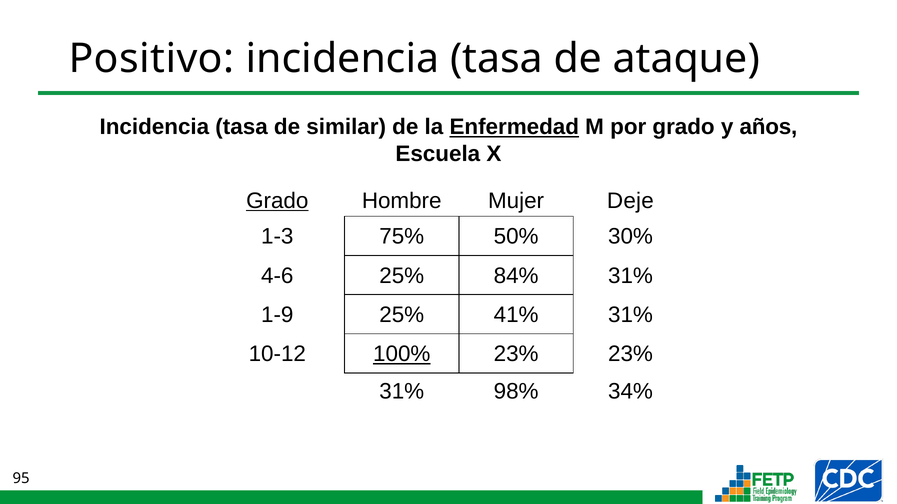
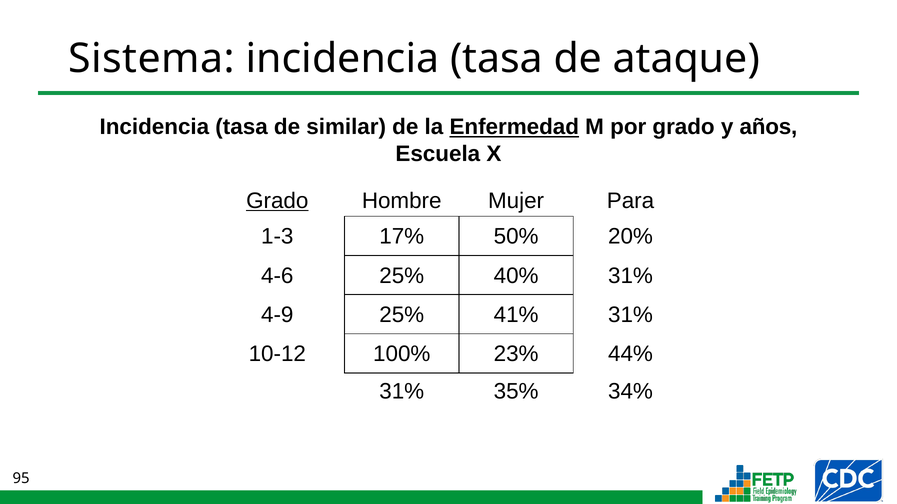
Positivo: Positivo -> Sistema (151, 59)
Deje: Deje -> Para (630, 201)
75%: 75% -> 17% (402, 237)
30%: 30% -> 20% (630, 237)
84%: 84% -> 40% (516, 276)
1-9: 1-9 -> 4-9 (277, 315)
100% underline: present -> none (402, 354)
23% 23%: 23% -> 44% (630, 354)
98%: 98% -> 35% (516, 392)
